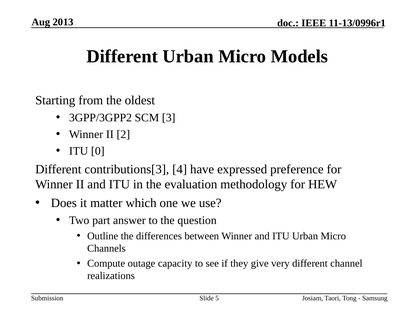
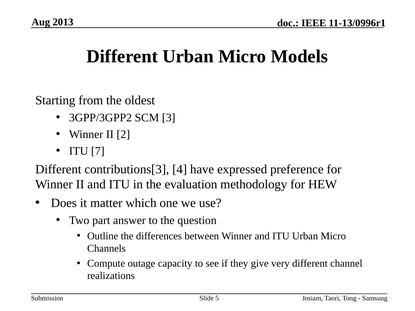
0: 0 -> 7 (98, 151)
